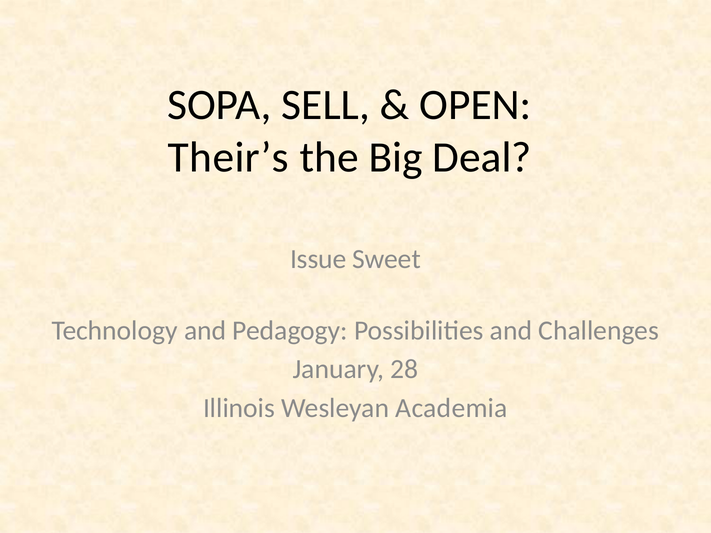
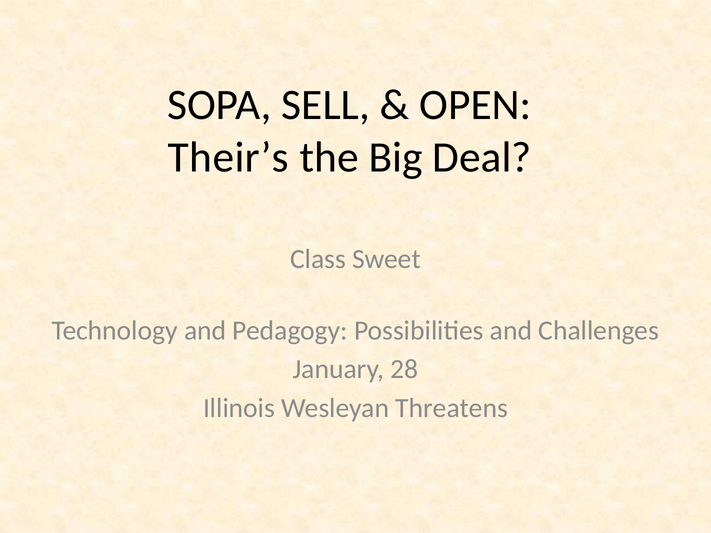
Issue: Issue -> Class (318, 259)
Academia: Academia -> Threatens (452, 408)
